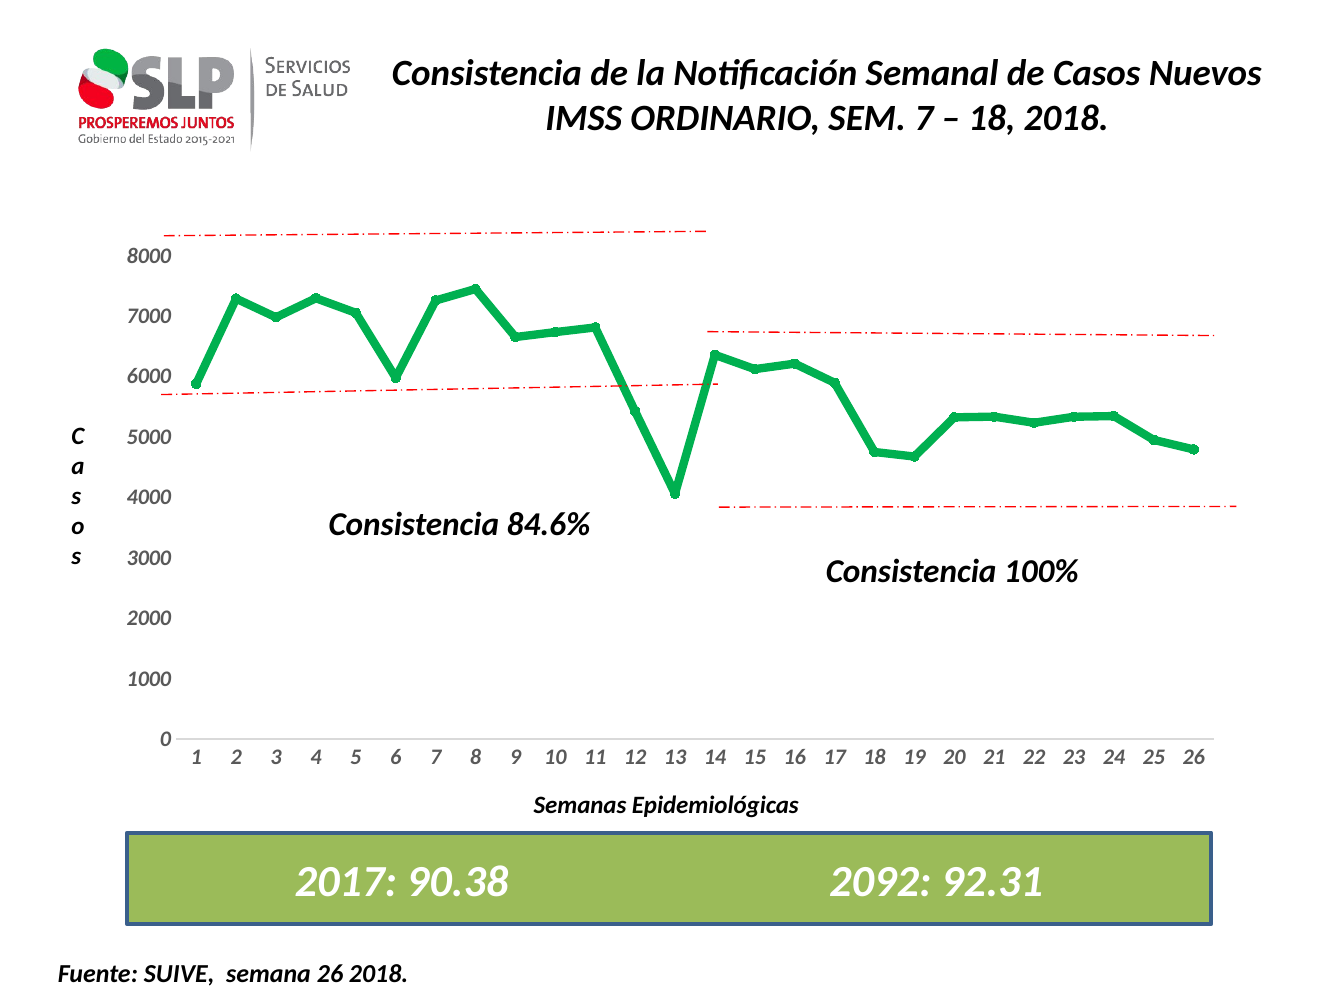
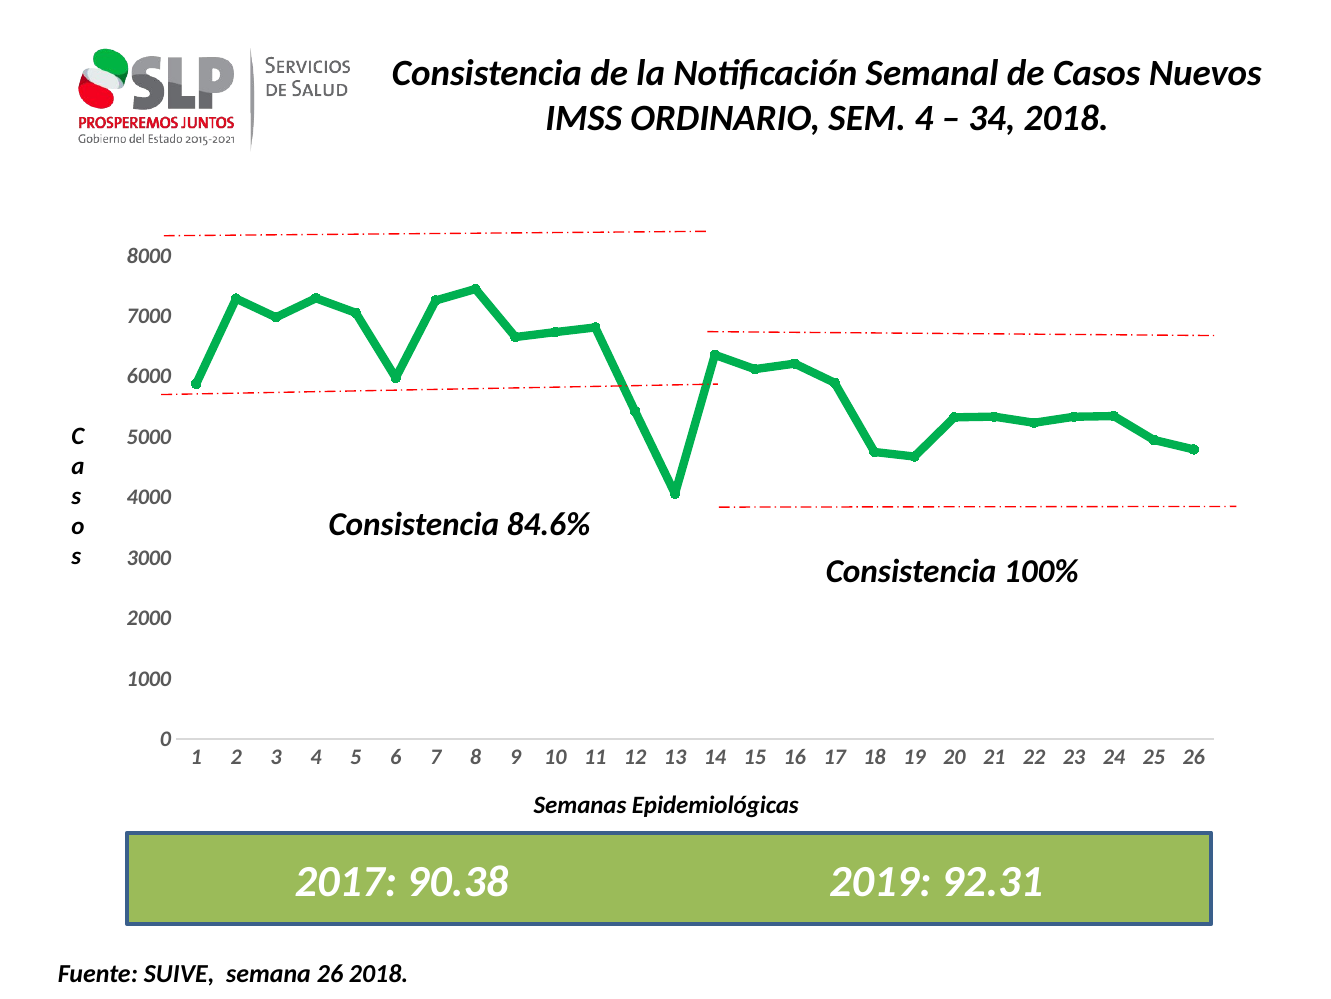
SEM 7: 7 -> 4 (924, 118)
18: 18 -> 34 (992, 118)
2092: 2092 -> 2019 (880, 881)
